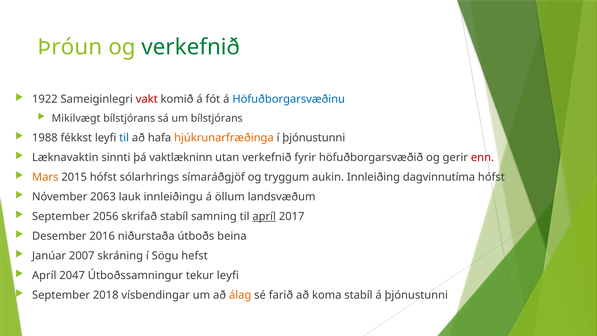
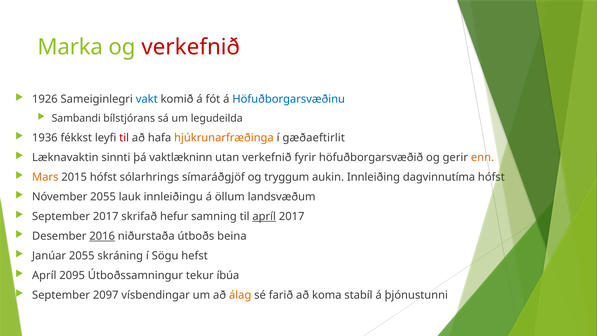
Þróun: Þróun -> Marka (70, 47)
verkefnið colour: green -> red (191, 47)
1922: 1922 -> 1926 (45, 99)
vakt colour: red -> blue (147, 99)
Mikilvægt: Mikilvægt -> Sambandi (76, 118)
um bílstjórans: bílstjórans -> legudeilda (217, 118)
1988: 1988 -> 1936 (45, 138)
til colour: blue -> red (124, 138)
í þjónustunni: þjónustunni -> gæðaeftirlit (314, 138)
enn colour: red -> orange (482, 157)
Nóvember 2063: 2063 -> 2055 (103, 197)
September 2056: 2056 -> 2017 (106, 216)
skrifað stabíl: stabíl -> hefur (174, 216)
2016 underline: none -> present (102, 236)
Janúar 2007: 2007 -> 2055 (82, 256)
2047: 2047 -> 2095 (72, 275)
tekur leyfi: leyfi -> íbúa (228, 275)
2018: 2018 -> 2097 (106, 295)
